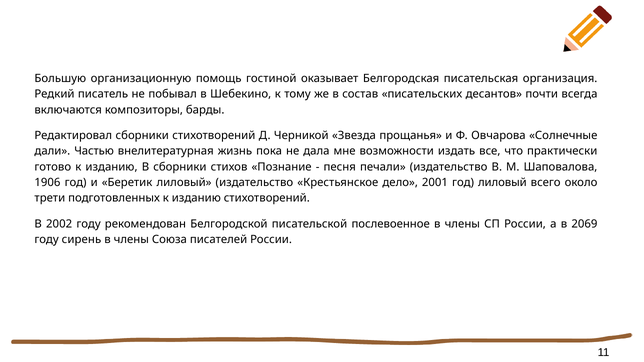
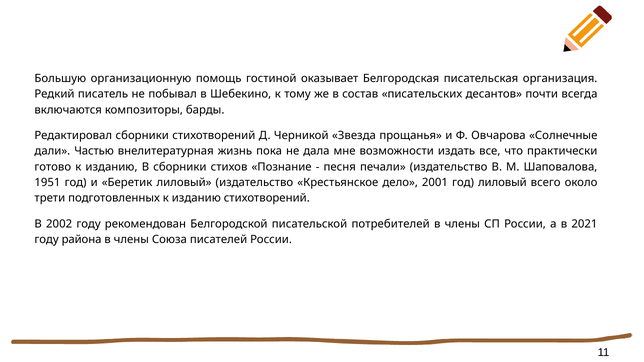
1906: 1906 -> 1951 (47, 183)
послевоенное: послевоенное -> потребителей (391, 224)
2069: 2069 -> 2021 (584, 224)
сирень: сирень -> района (82, 240)
